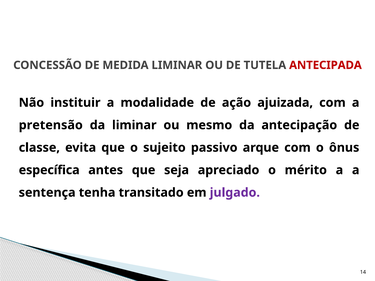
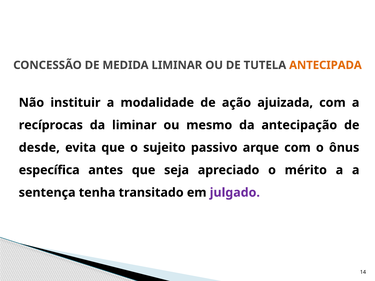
ANTECIPADA colour: red -> orange (325, 65)
pretensão: pretensão -> recíprocas (51, 125)
classe: classe -> desde (39, 148)
